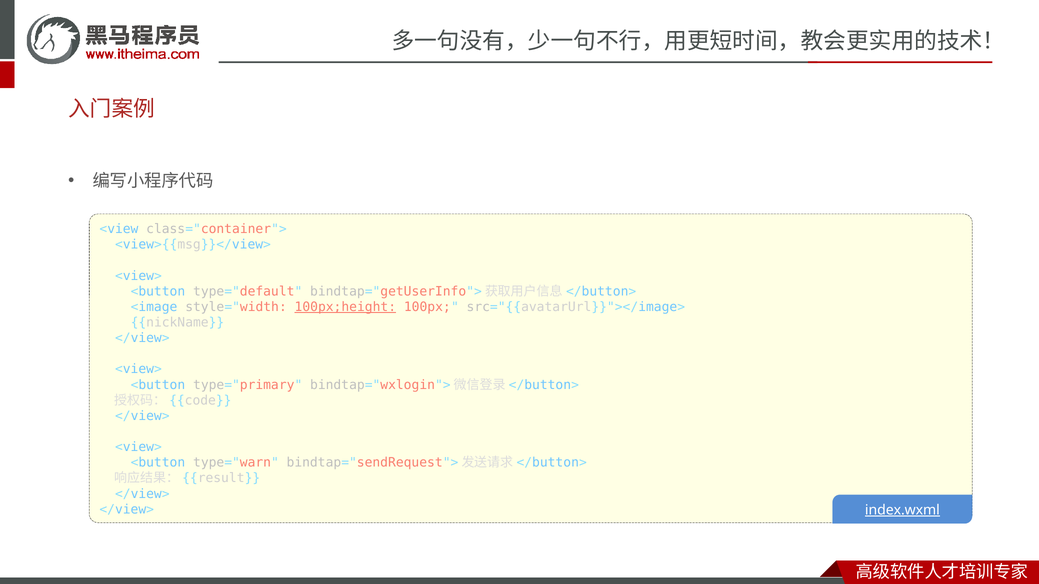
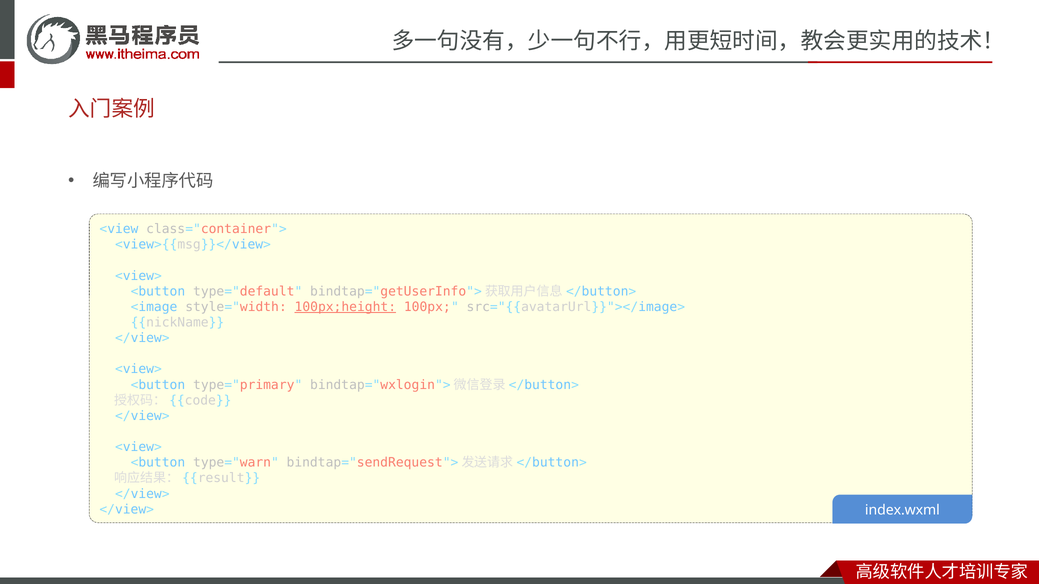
index.wxml underline: present -> none (902, 510)
